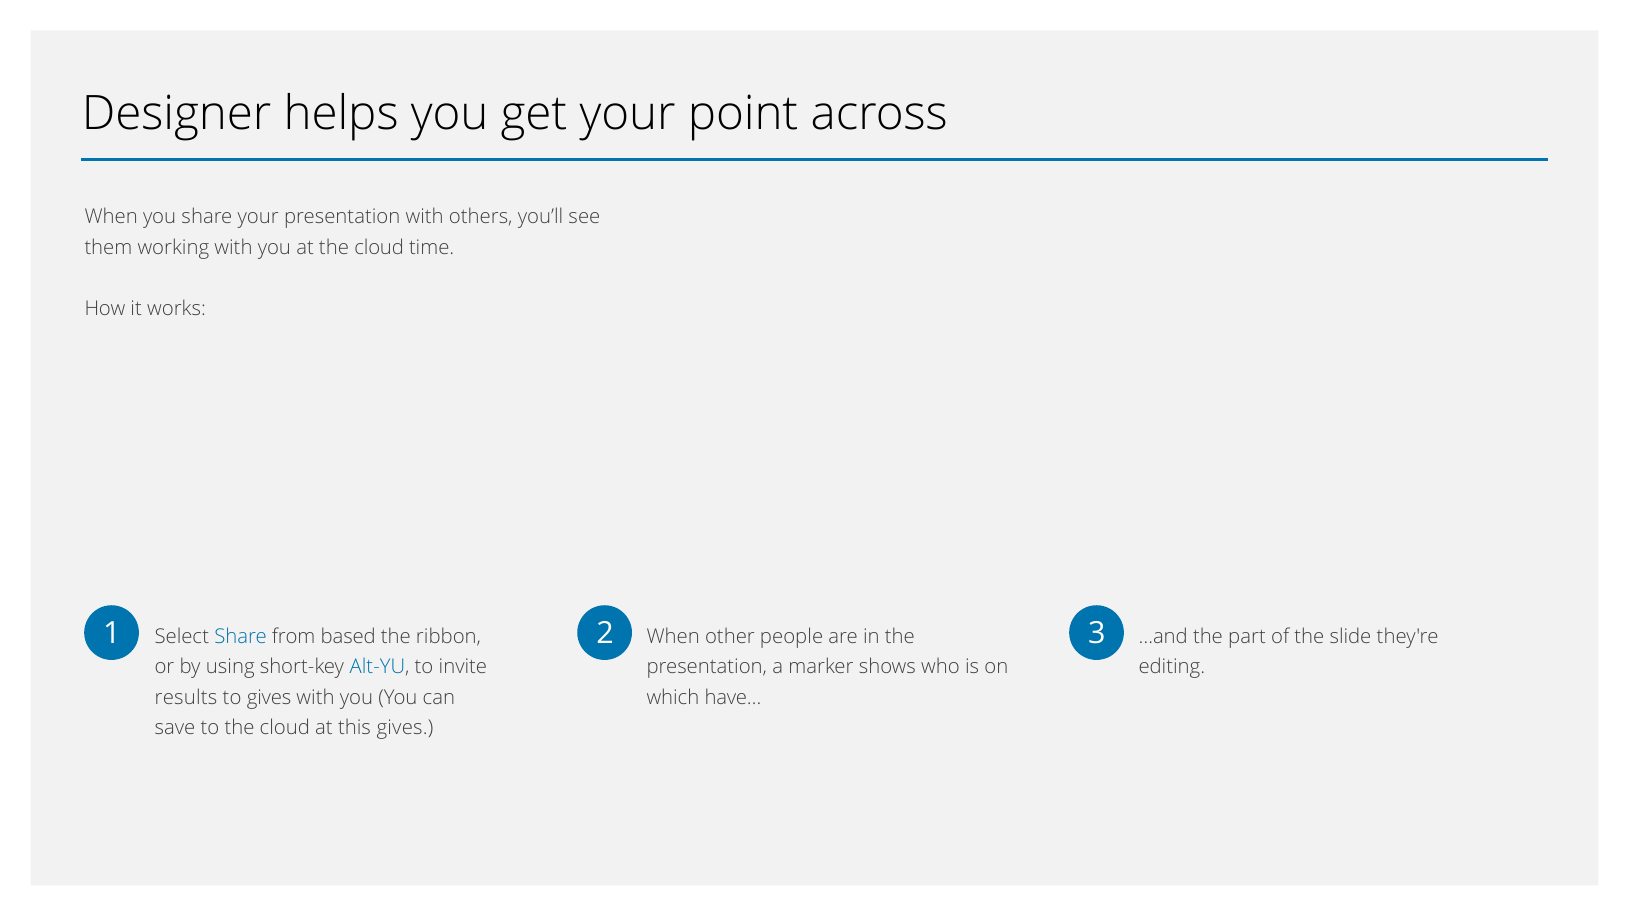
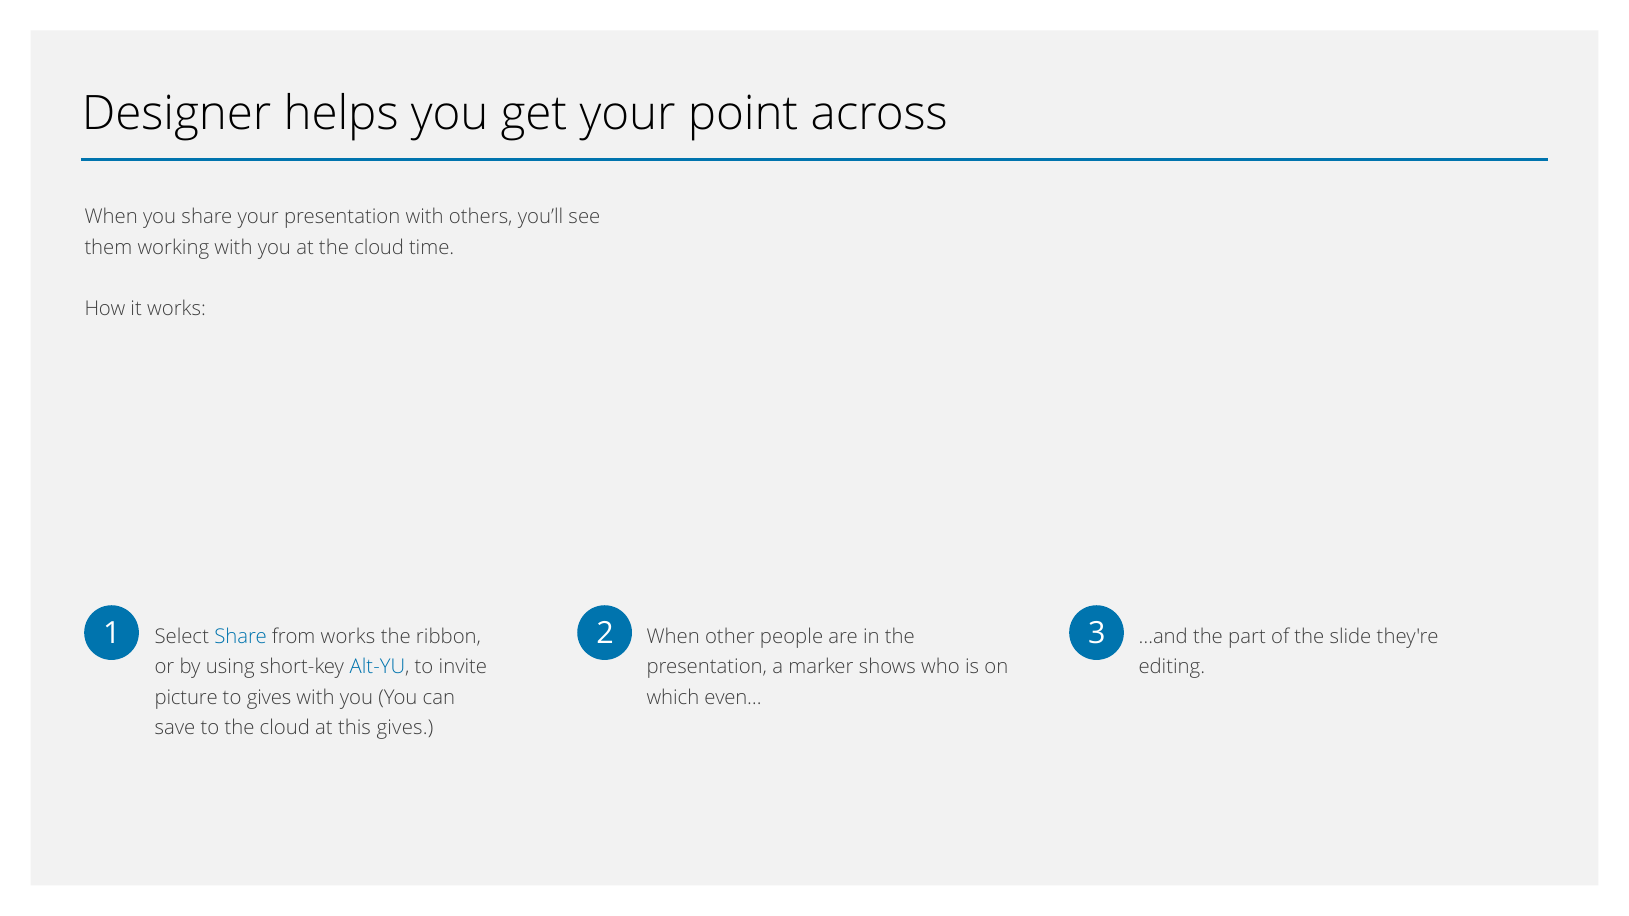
from based: based -> works (348, 637)
results: results -> picture (186, 698)
have…: have… -> even… (733, 698)
